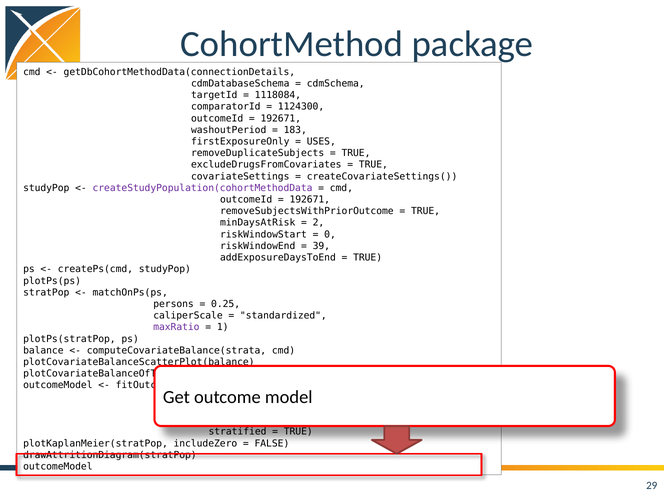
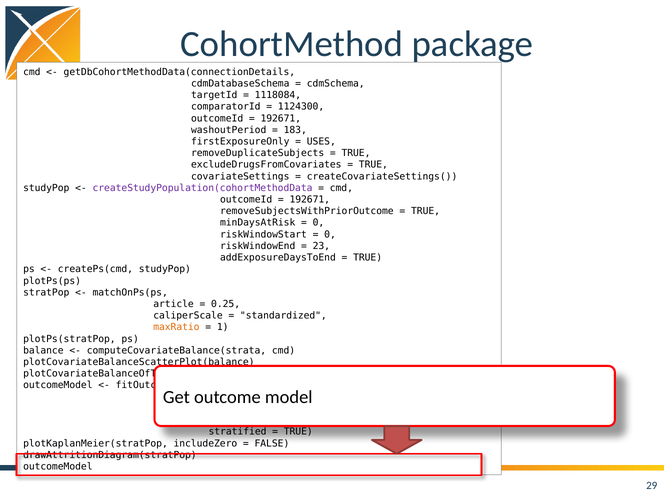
2: 2 -> 0 (319, 223)
39: 39 -> 23 (321, 246)
persons: persons -> article (174, 304)
maxRatio colour: purple -> orange (176, 327)
